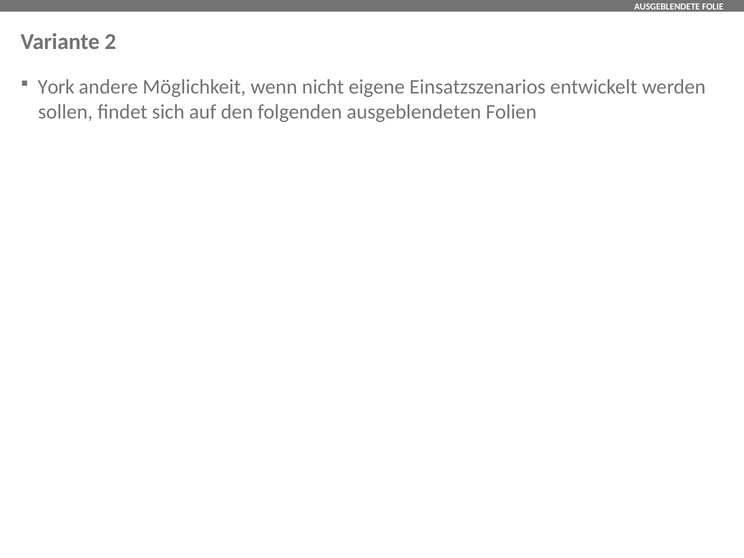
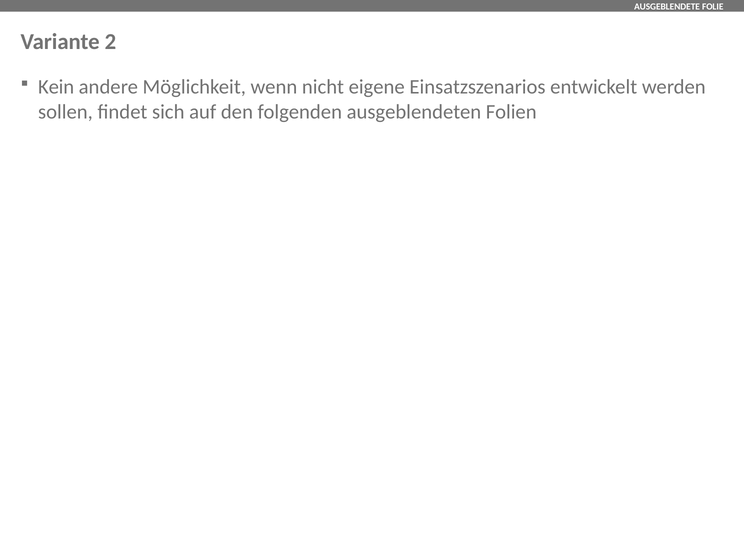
York: York -> Kein (56, 87)
